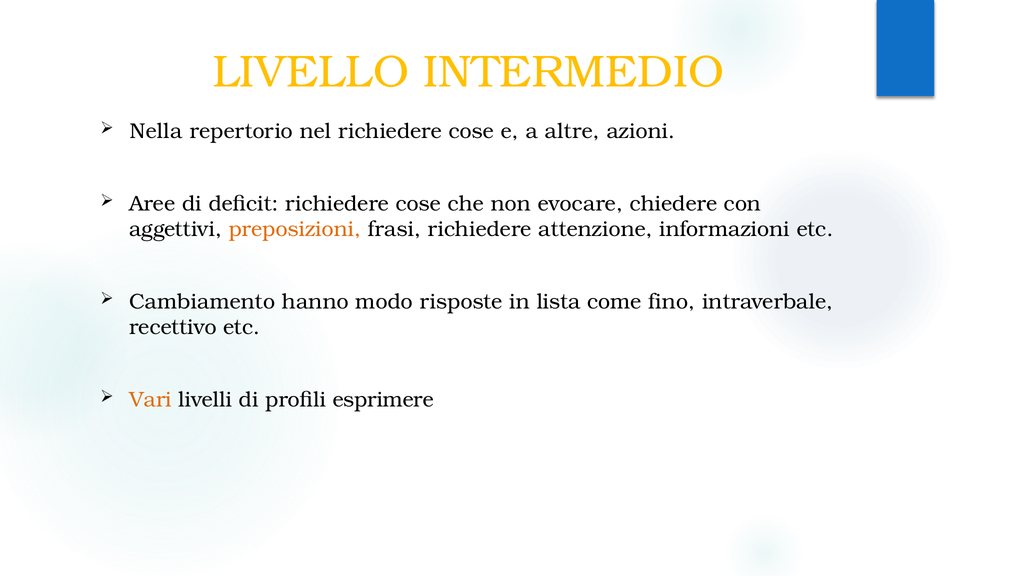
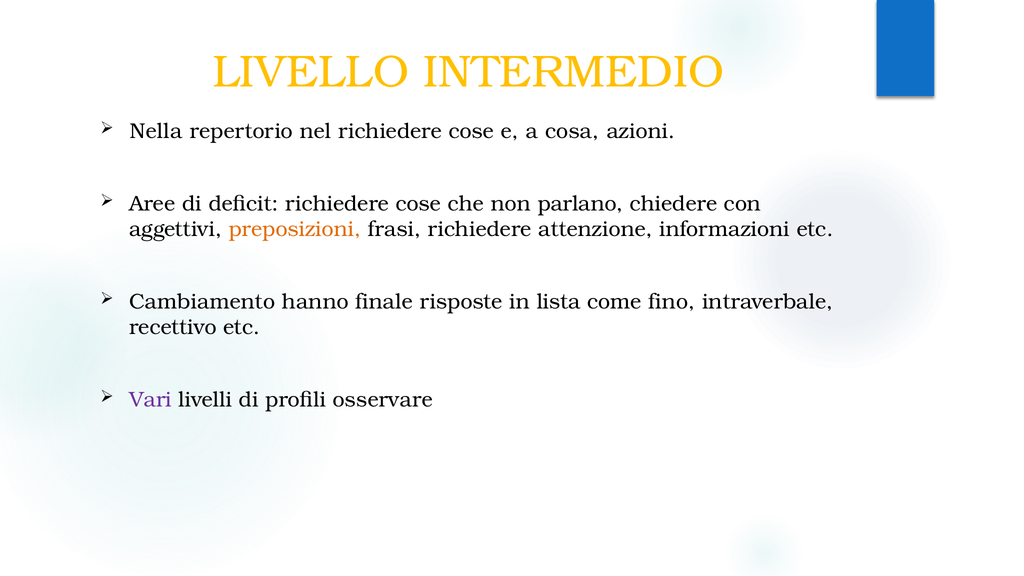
altre: altre -> cosa (572, 131)
evocare: evocare -> parlano (580, 204)
modo: modo -> finale (384, 302)
Vari colour: orange -> purple (150, 400)
esprimere: esprimere -> osservare (383, 400)
